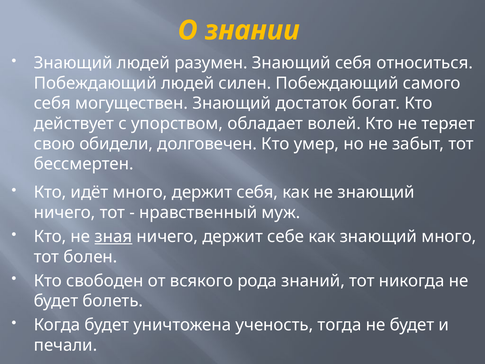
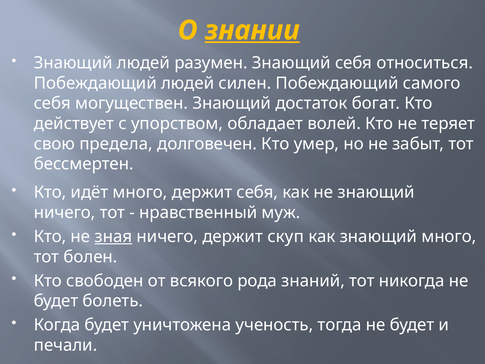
знании underline: none -> present (252, 30)
обидели: обидели -> предела (116, 144)
себе: себе -> скуп (286, 236)
